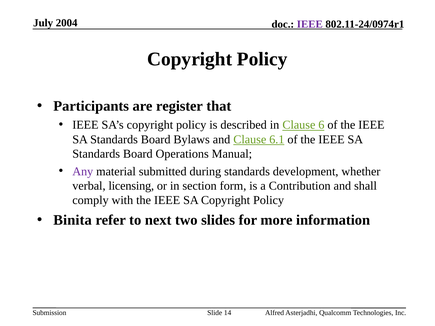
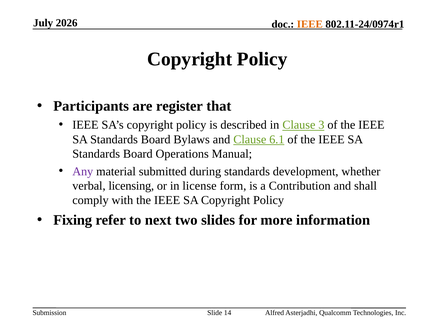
2004: 2004 -> 2026 (67, 23)
IEEE colour: purple -> orange (310, 24)
6: 6 -> 3 (321, 125)
section: section -> license (200, 186)
Binita: Binita -> Fixing (73, 220)
